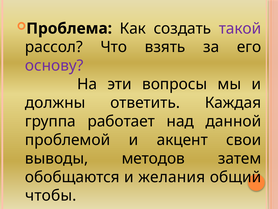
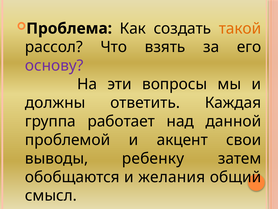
такой colour: purple -> orange (240, 28)
методов: методов -> ребенку (153, 158)
чтобы: чтобы -> смысл (51, 195)
